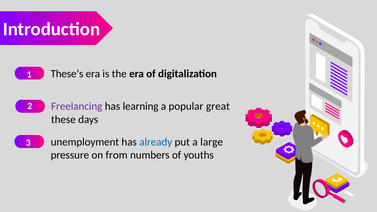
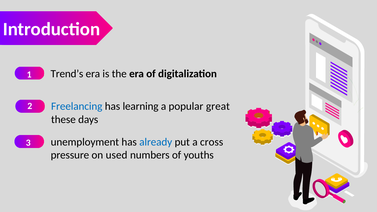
These’s: These’s -> Trend’s (67, 74)
Freelancing colour: purple -> blue (77, 106)
large: large -> cross (212, 142)
from: from -> used (117, 155)
